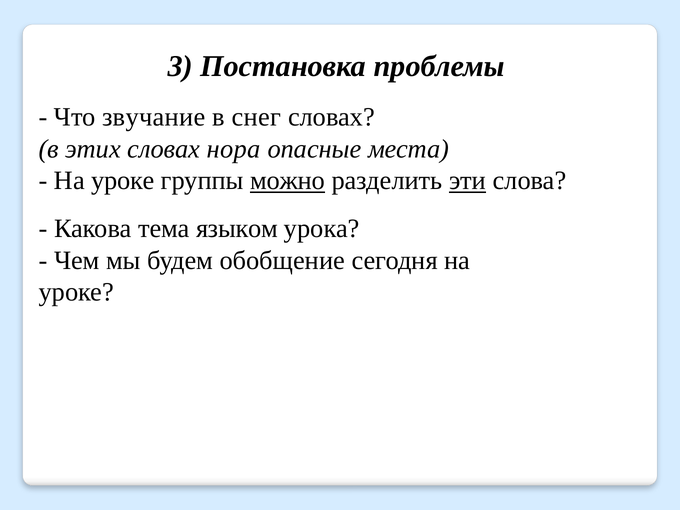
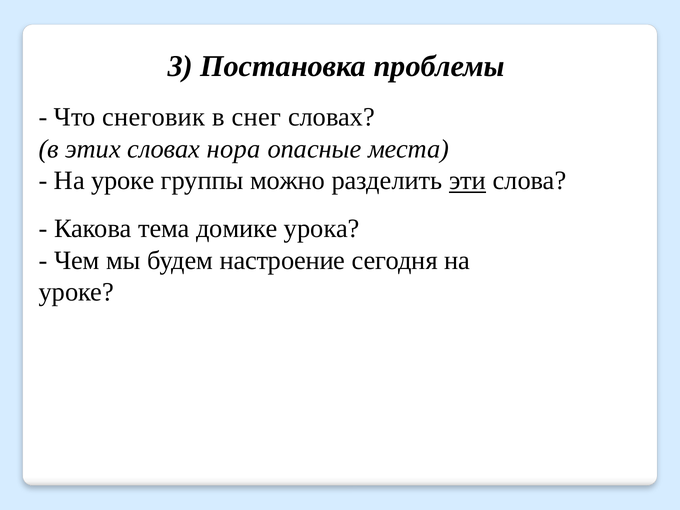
звучание: звучание -> снеговик (154, 117)
можно underline: present -> none (288, 181)
языком: языком -> домике (237, 229)
обобщение: обобщение -> настроение (282, 261)
